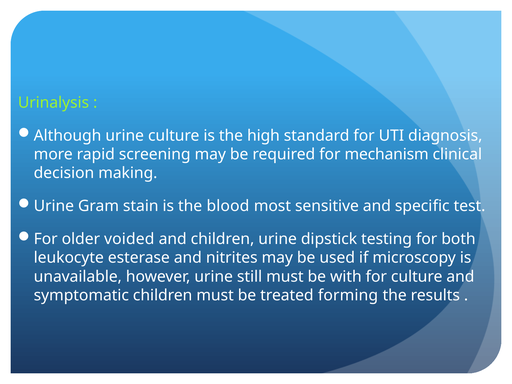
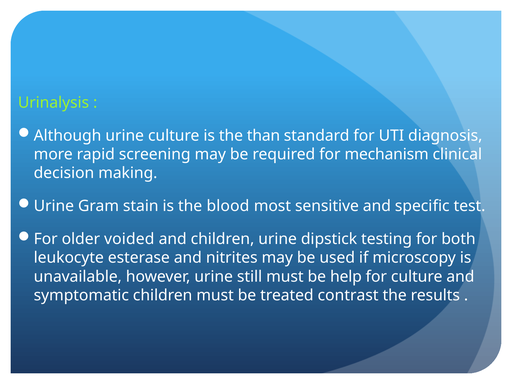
high: high -> than (263, 136)
with: with -> help (346, 277)
forming: forming -> contrast (348, 295)
